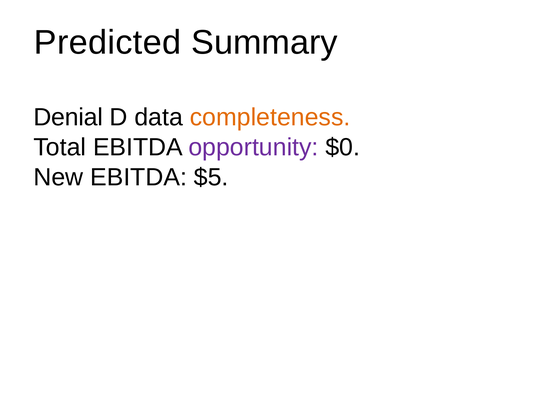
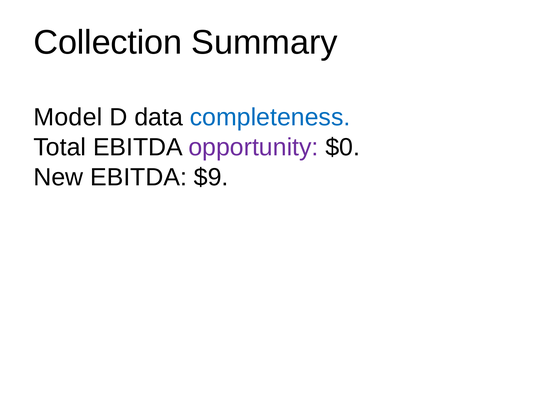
Predicted: Predicted -> Collection (108, 43)
Denial: Denial -> Model (68, 117)
completeness colour: orange -> blue (270, 117)
$5: $5 -> $9 (211, 177)
